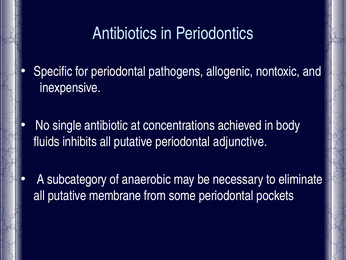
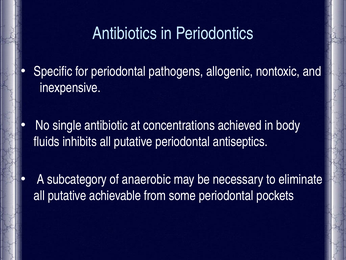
adjunctive: adjunctive -> antiseptics (240, 141)
membrane: membrane -> achievable (115, 195)
